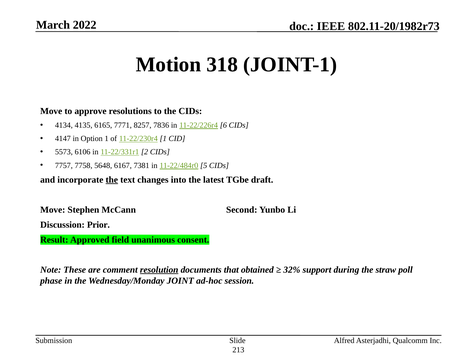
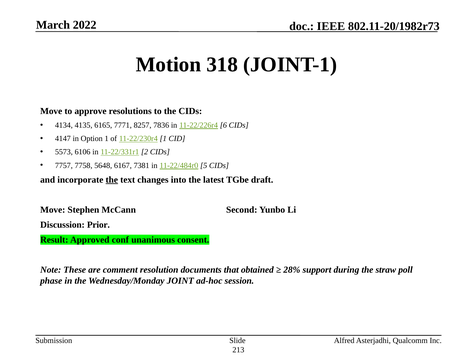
field: field -> conf (120, 240)
resolution underline: present -> none (159, 270)
32%: 32% -> 28% (292, 270)
